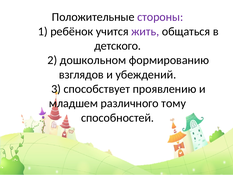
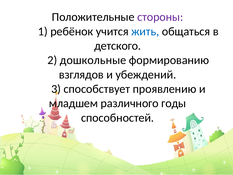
жить colour: purple -> blue (145, 31)
дошкольном: дошкольном -> дошкольные (93, 60)
тому: тому -> годы (174, 103)
